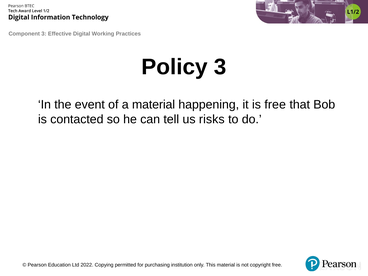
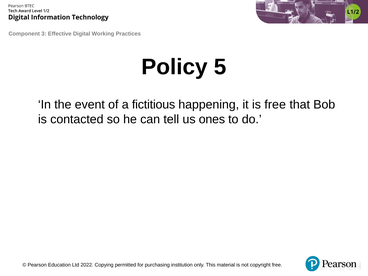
Policy 3: 3 -> 5 (220, 67)
a material: material -> fictitious (154, 105)
risks: risks -> ones (212, 119)
